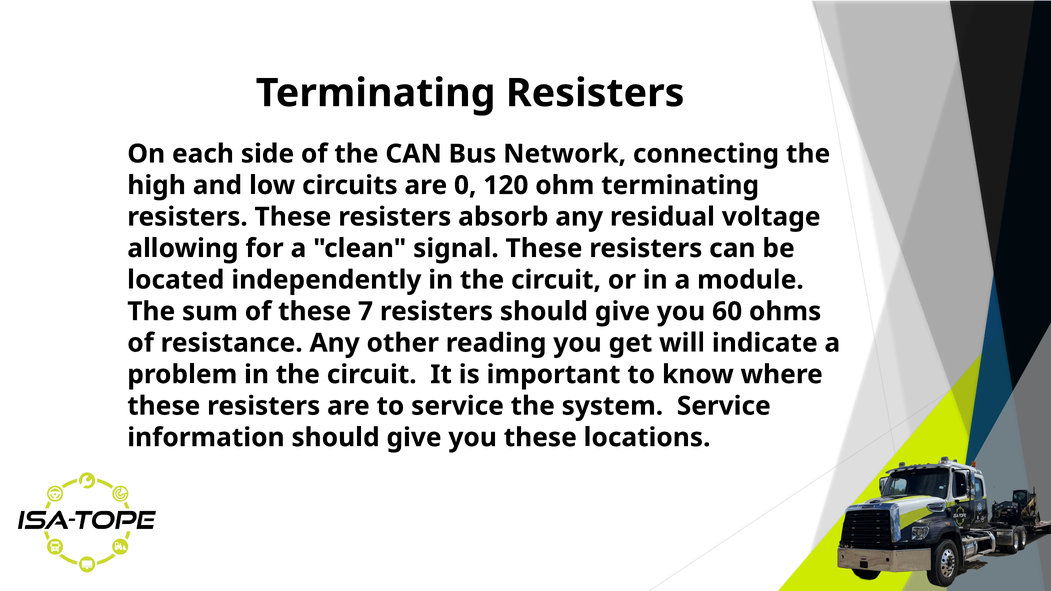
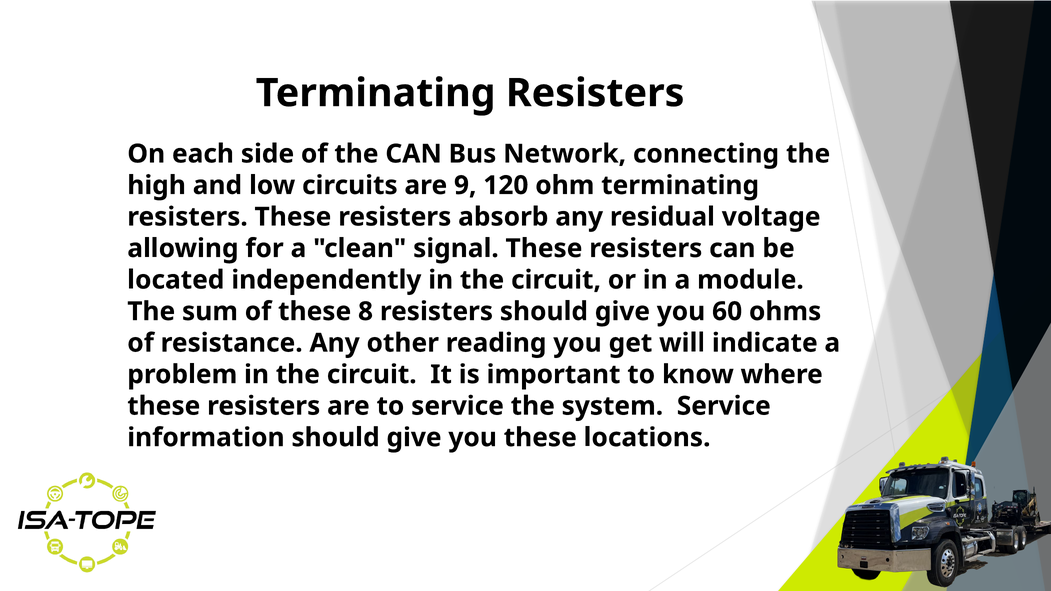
0: 0 -> 9 (465, 185)
7: 7 -> 8 (366, 312)
